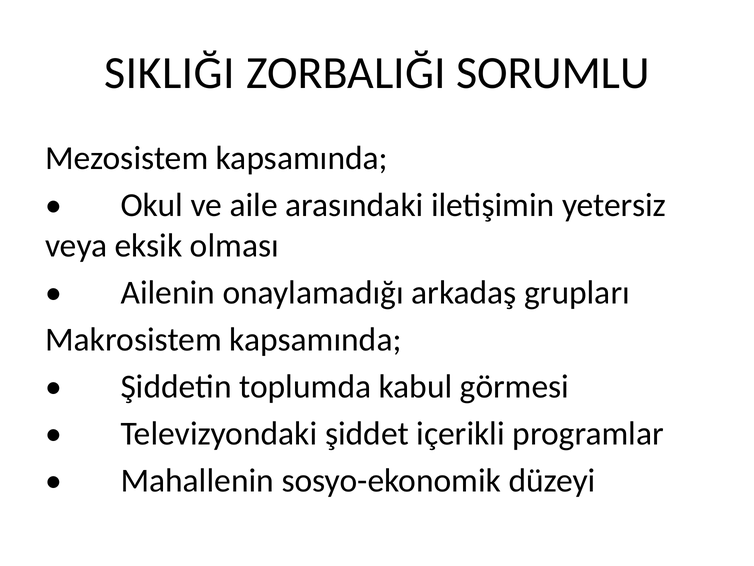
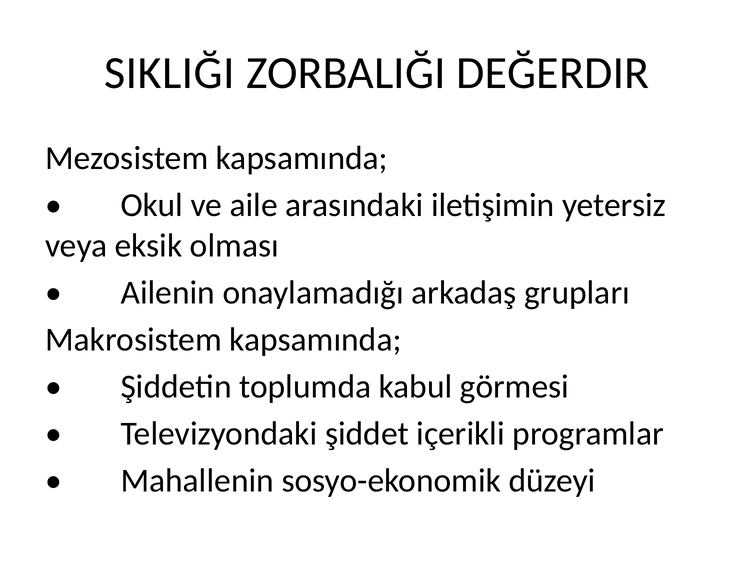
SORUMLU: SORUMLU -> DEĞERDIR (553, 73)
